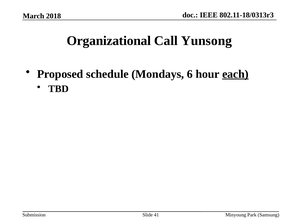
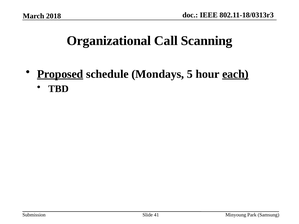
Yunsong: Yunsong -> Scanning (207, 41)
Proposed underline: none -> present (60, 74)
6: 6 -> 5 (190, 74)
